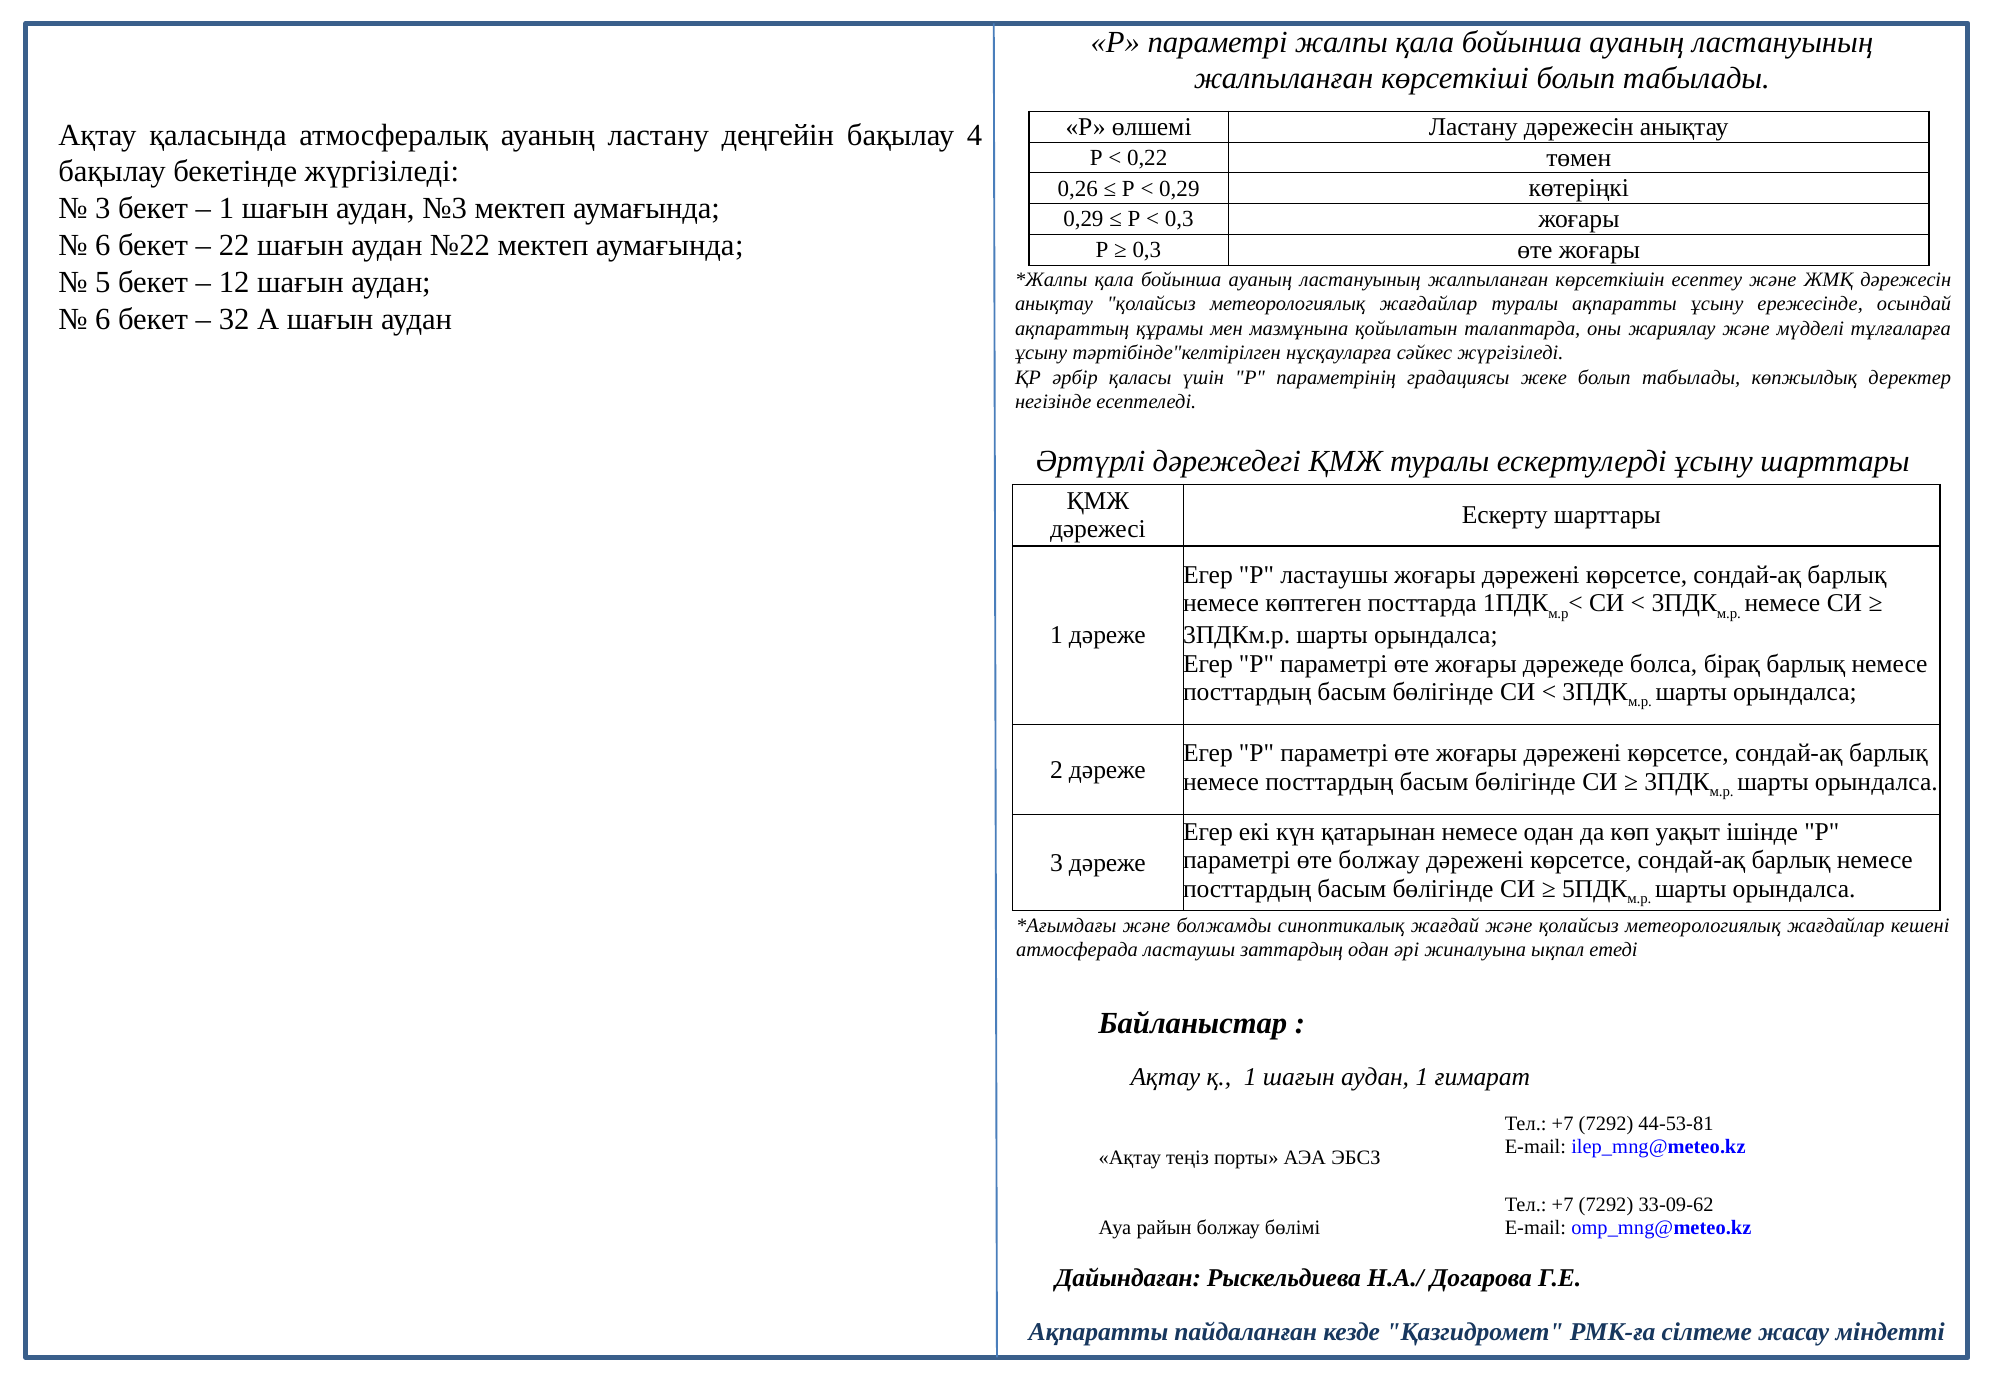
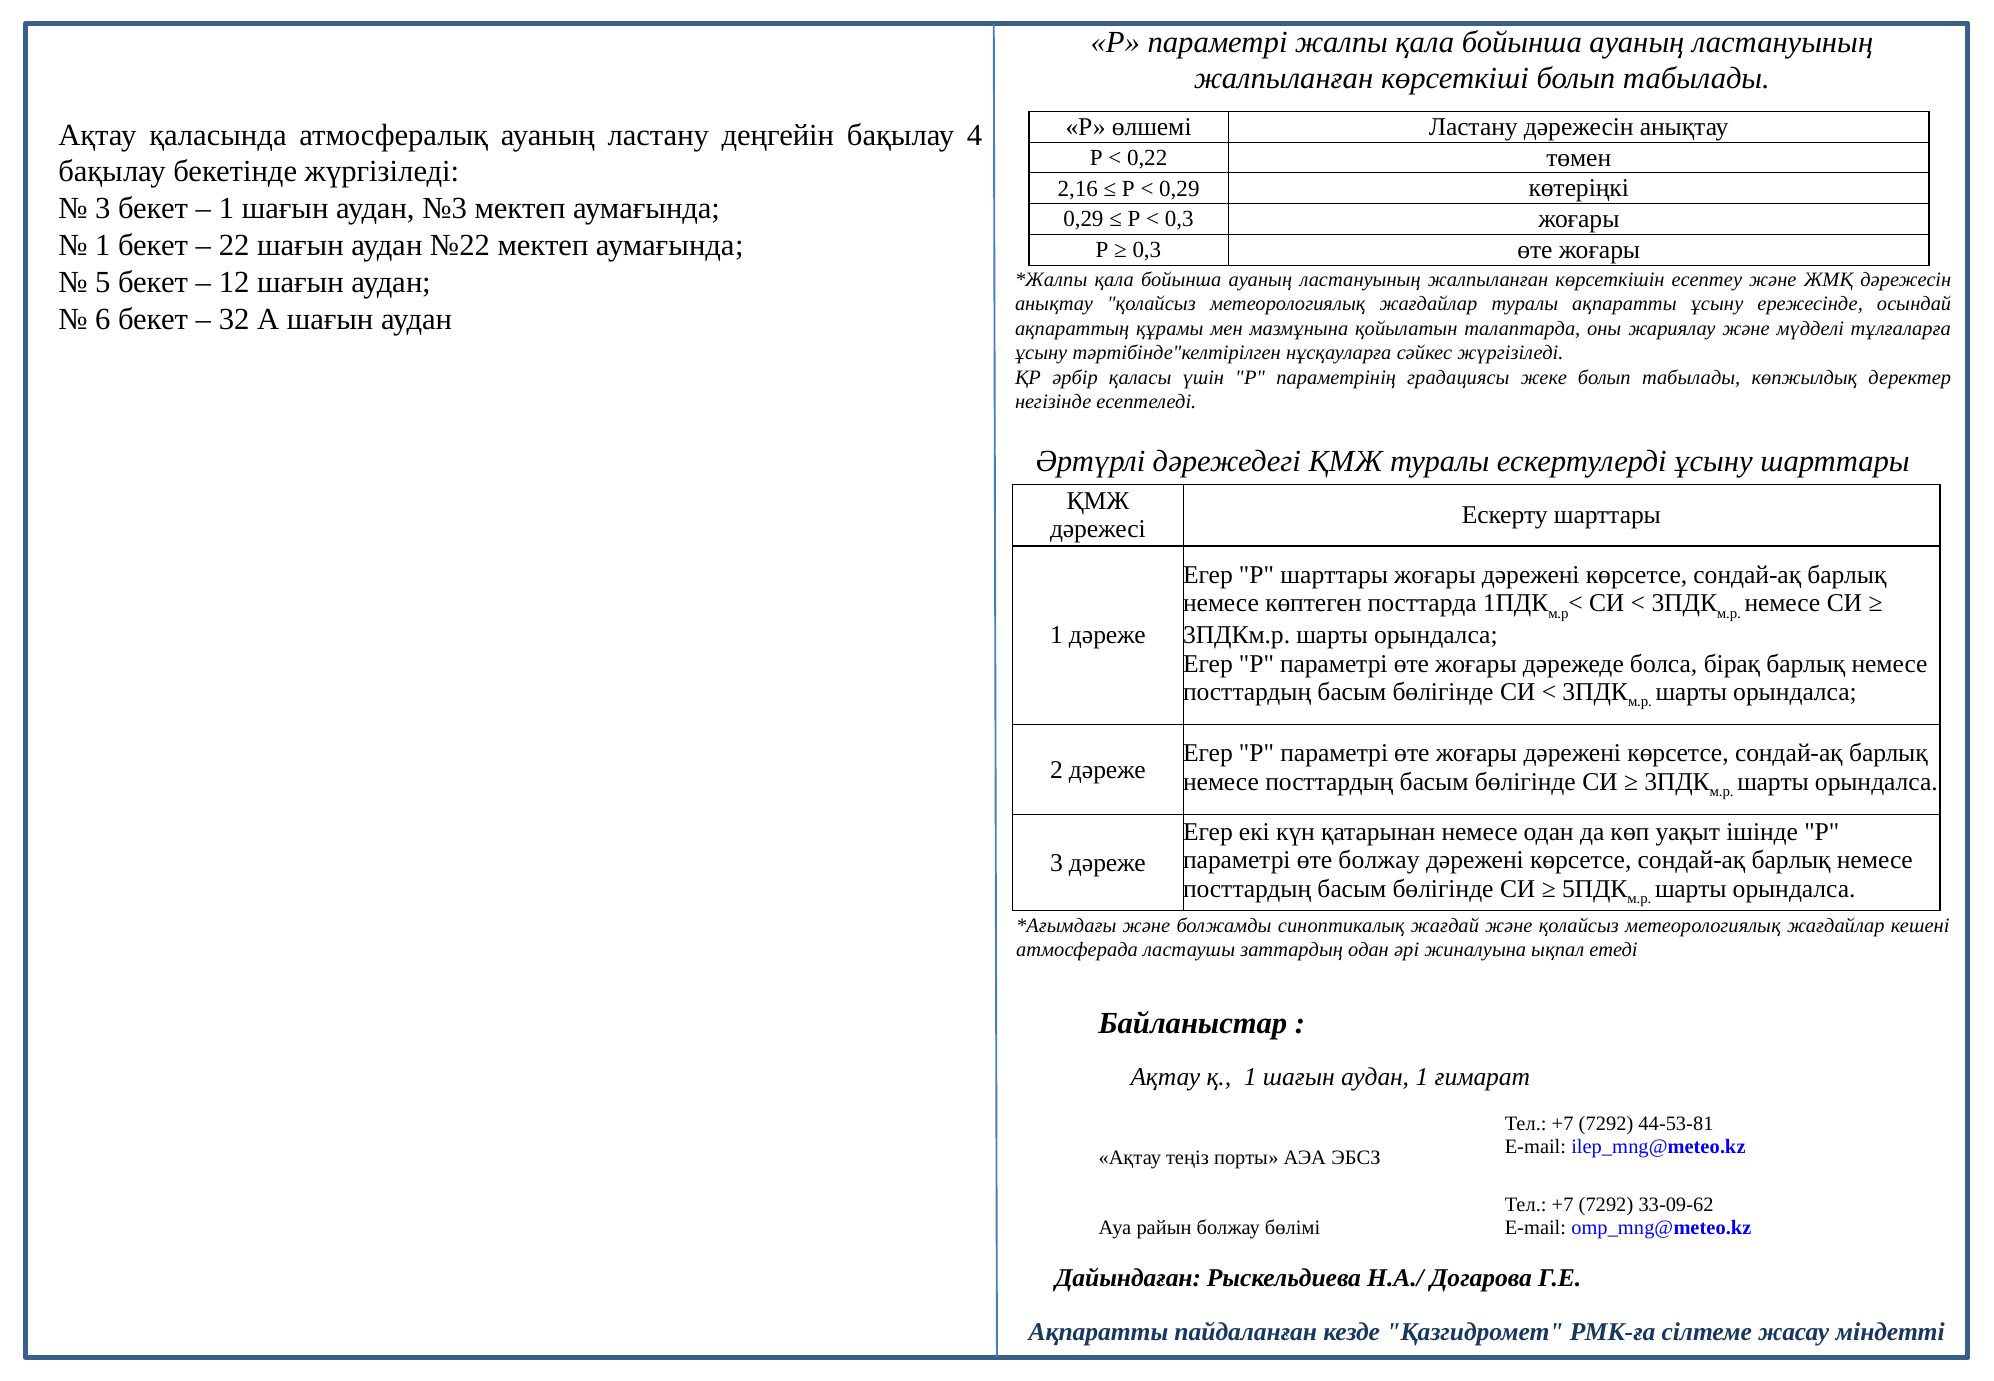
0,26: 0,26 -> 2,16 (1078, 188)
6: 6 -> 1 (103, 245)
Р ластаушы: ластаушы -> шарттары (1334, 575)
